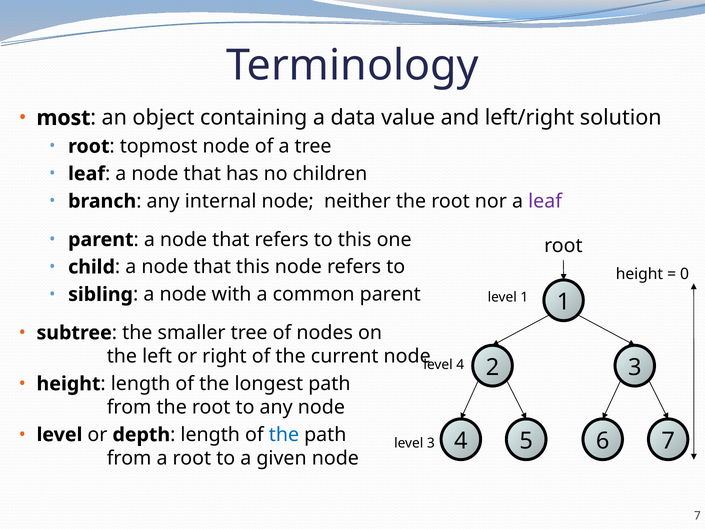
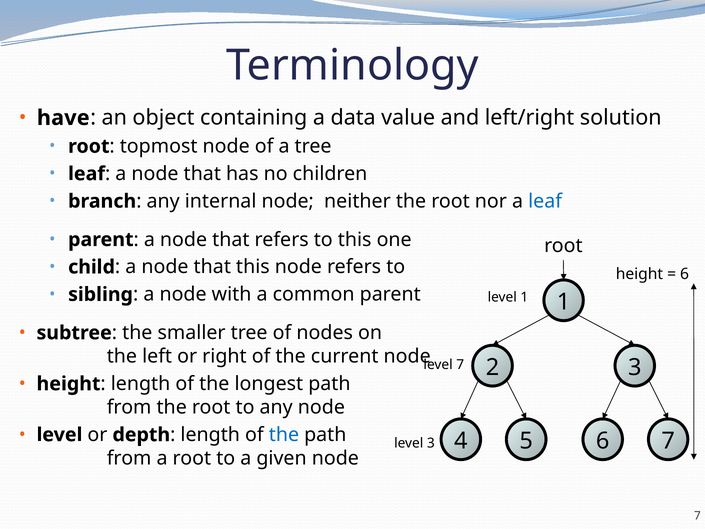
most: most -> have (63, 118)
leaf colour: purple -> blue (545, 201)
0: 0 -> 6 (685, 274)
level 4: 4 -> 7 (460, 365)
